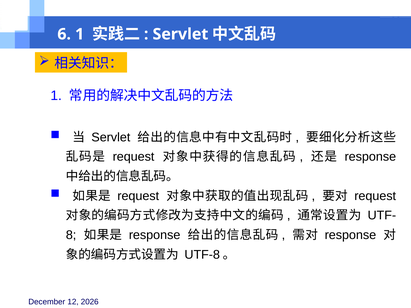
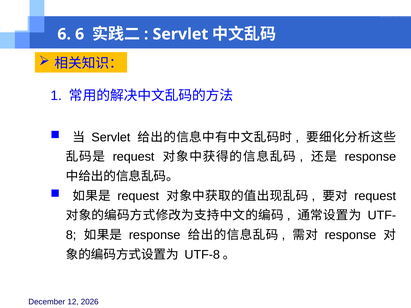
6 1: 1 -> 6 (80, 34)
